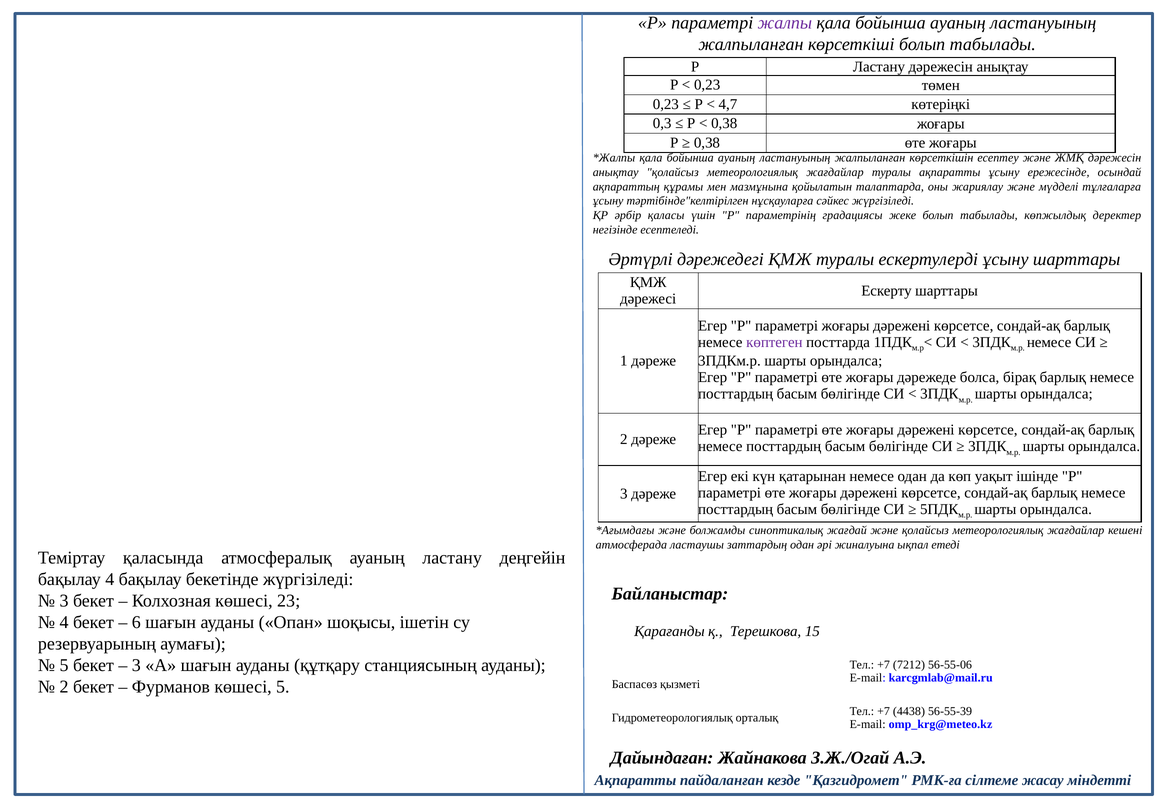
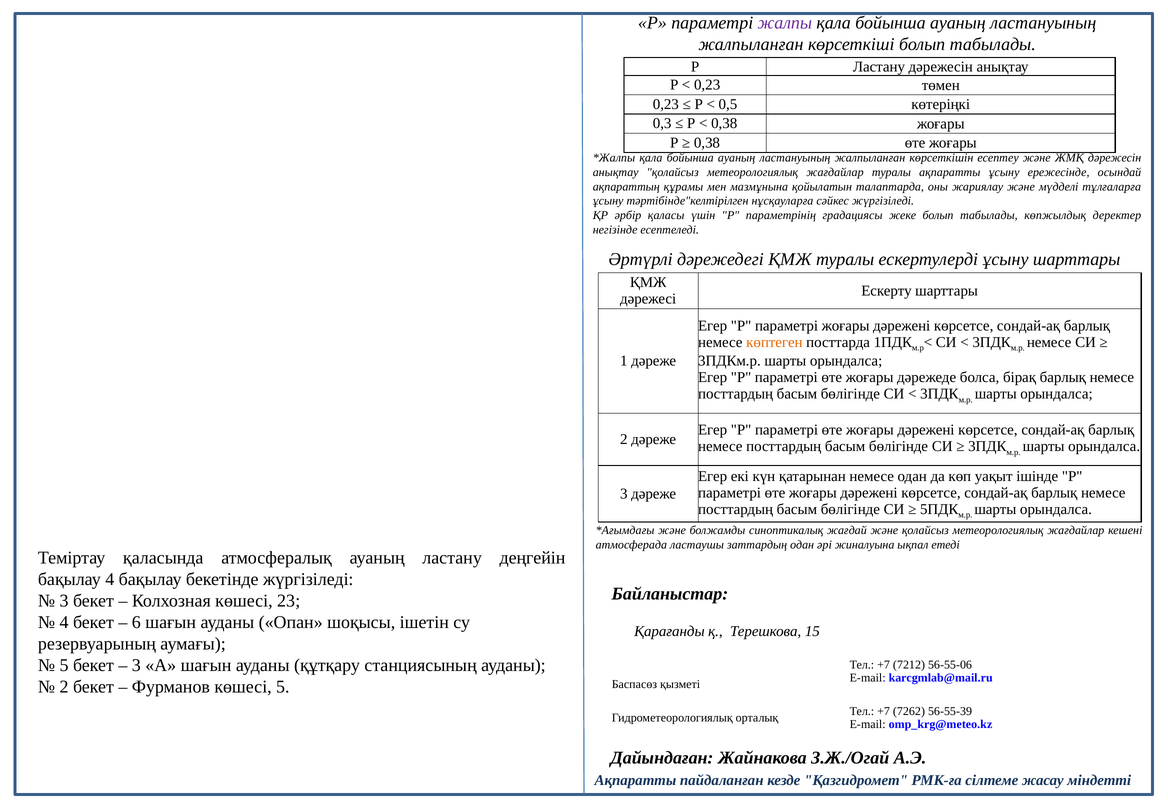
4,7: 4,7 -> 0,5 (728, 104)
көптеген colour: purple -> orange (774, 342)
4438: 4438 -> 7262 (909, 712)
